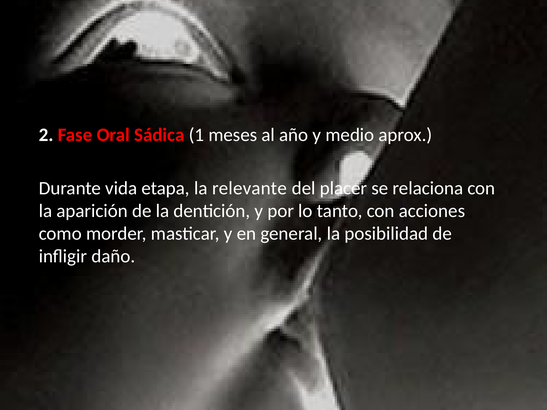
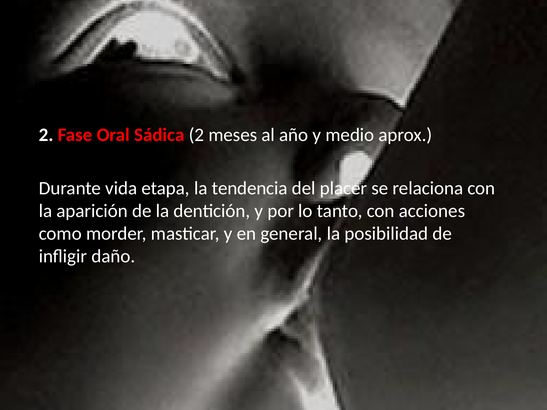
Sádica 1: 1 -> 2 (196, 135)
relevante: relevante -> tendencia (250, 188)
